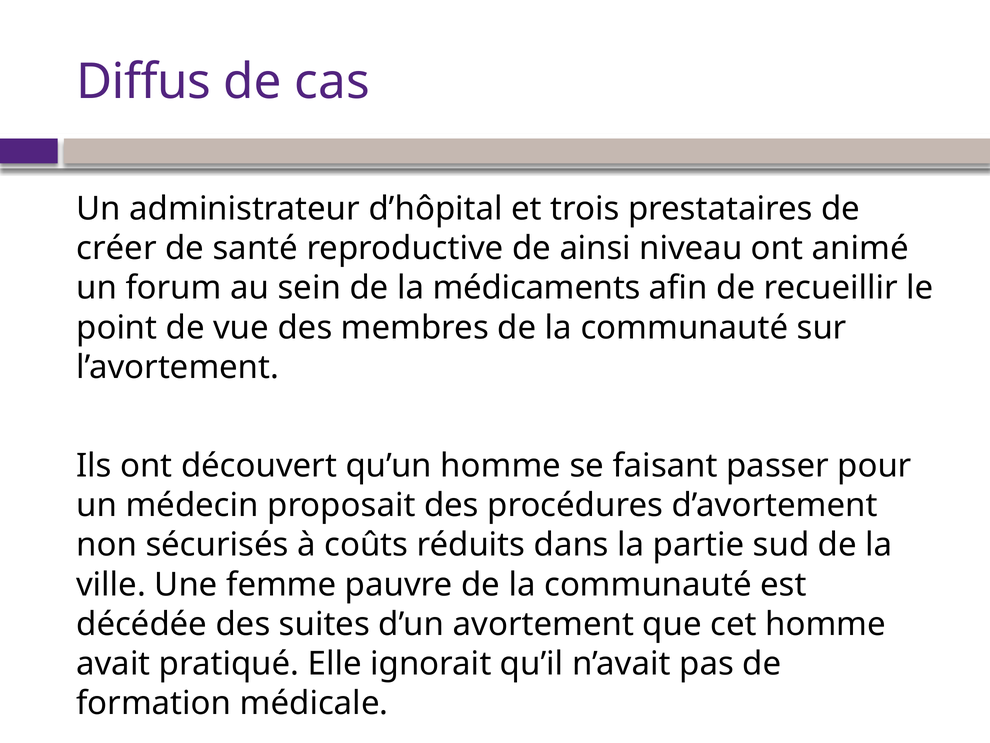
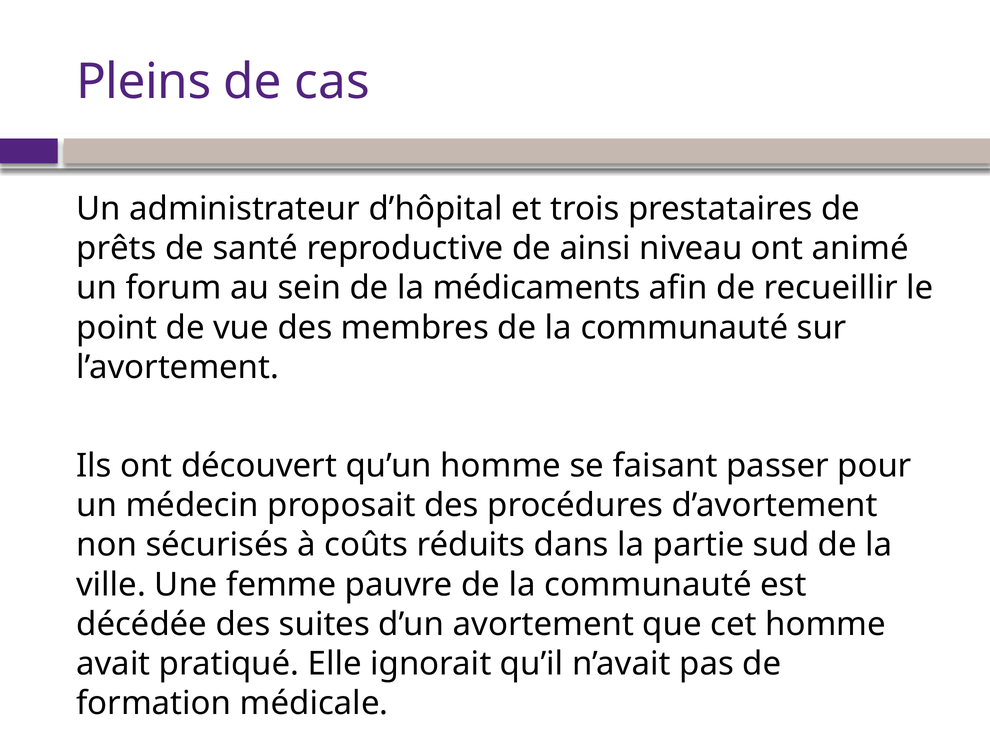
Diffus: Diffus -> Pleins (144, 82)
créer: créer -> prêts (116, 248)
